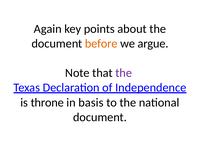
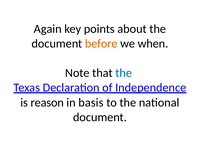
argue: argue -> when (153, 44)
the colour: purple -> blue (124, 73)
throne: throne -> reason (47, 102)
